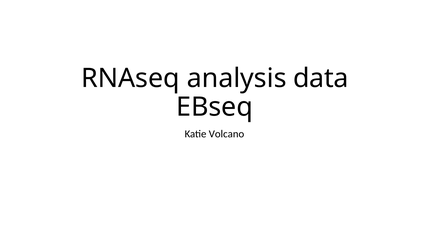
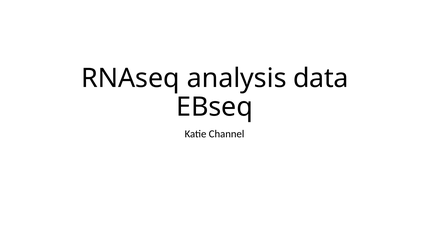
Volcano: Volcano -> Channel (227, 134)
